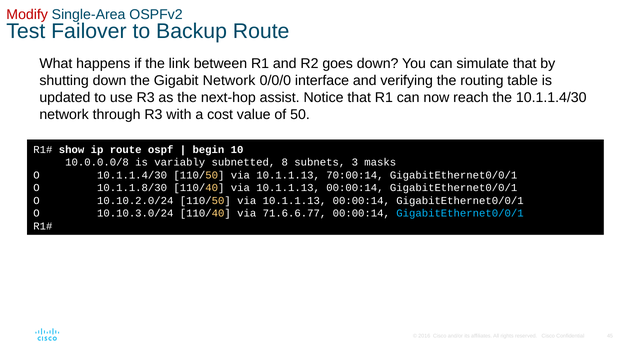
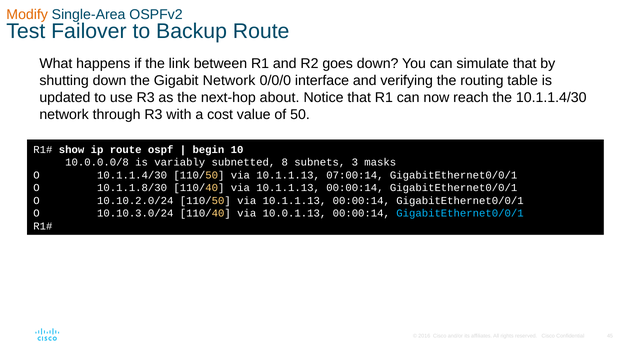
Modify colour: red -> orange (27, 15)
assist: assist -> about (280, 98)
70:00:14: 70:00:14 -> 07:00:14 (355, 175)
71.6.6.77: 71.6.6.77 -> 10.0.1.13 (294, 214)
